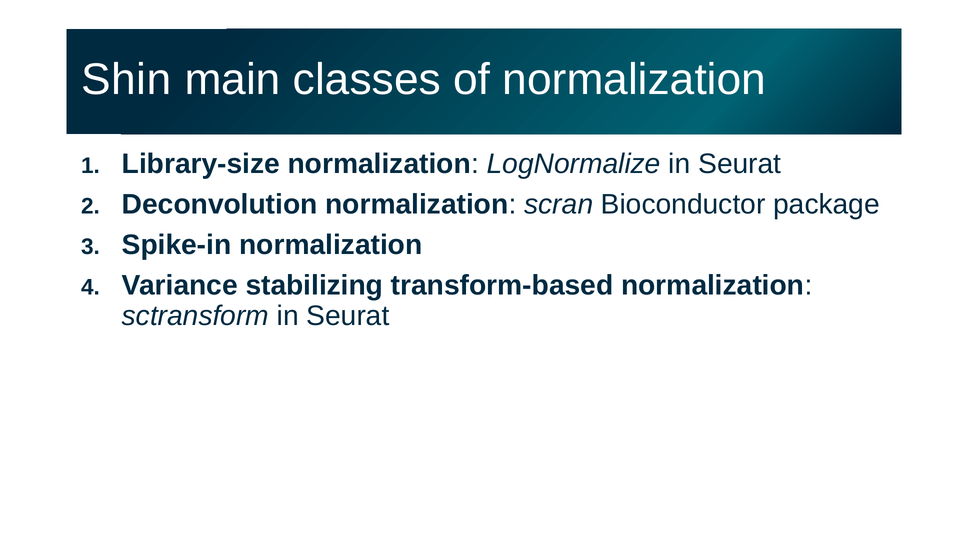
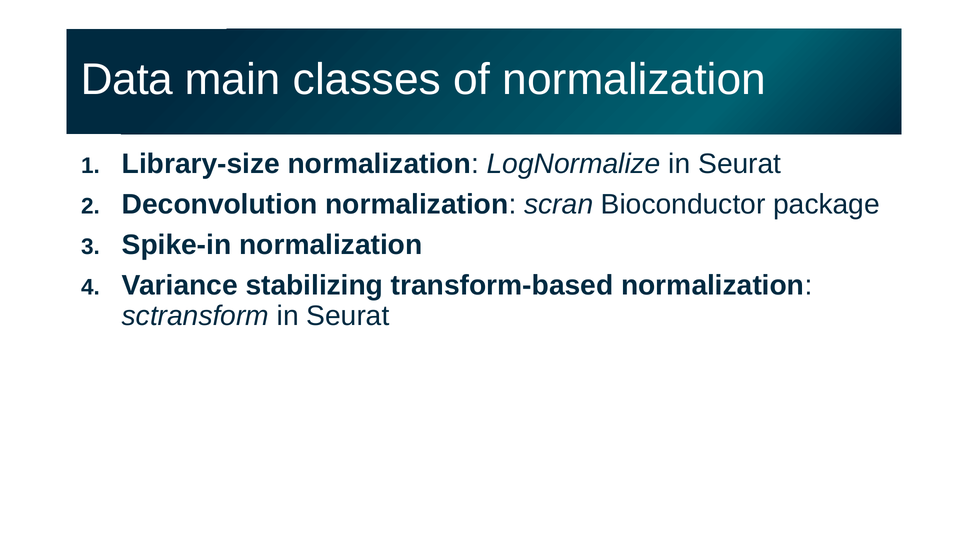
Shin: Shin -> Data (127, 80)
